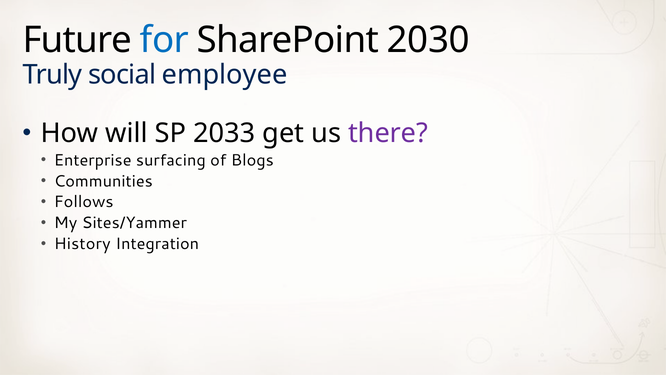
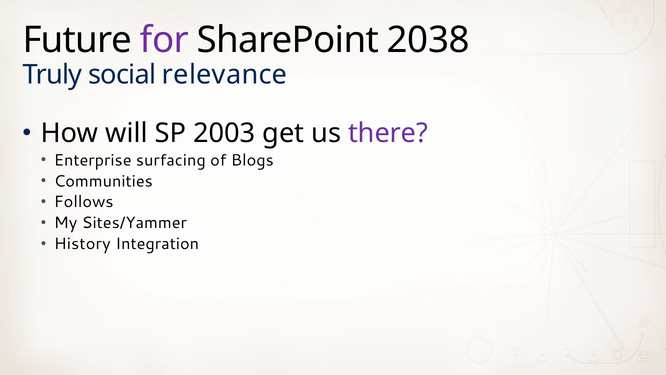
for colour: blue -> purple (164, 40)
2030: 2030 -> 2038 (428, 40)
employee: employee -> relevance (225, 75)
2033: 2033 -> 2003 (224, 133)
